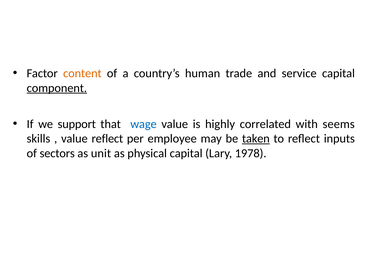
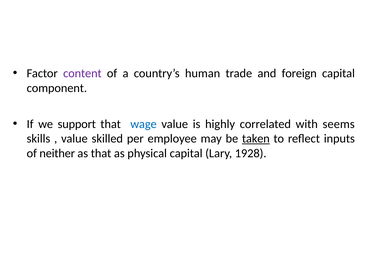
content colour: orange -> purple (82, 73)
service: service -> foreign (299, 73)
component underline: present -> none (57, 88)
value reflect: reflect -> skilled (107, 139)
sectors: sectors -> neither (57, 153)
as unit: unit -> that (101, 153)
1978: 1978 -> 1928 (251, 153)
